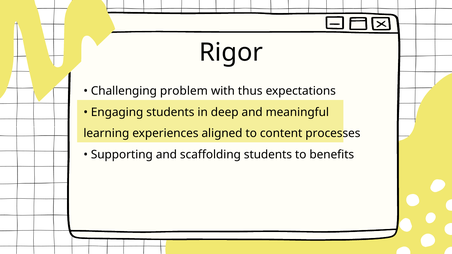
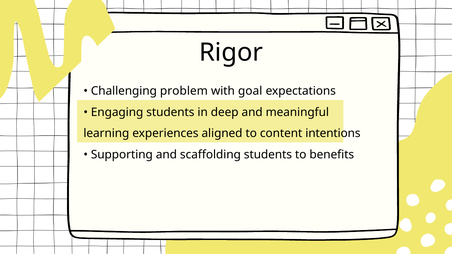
thus: thus -> goal (250, 91)
processes: processes -> intentions (333, 134)
